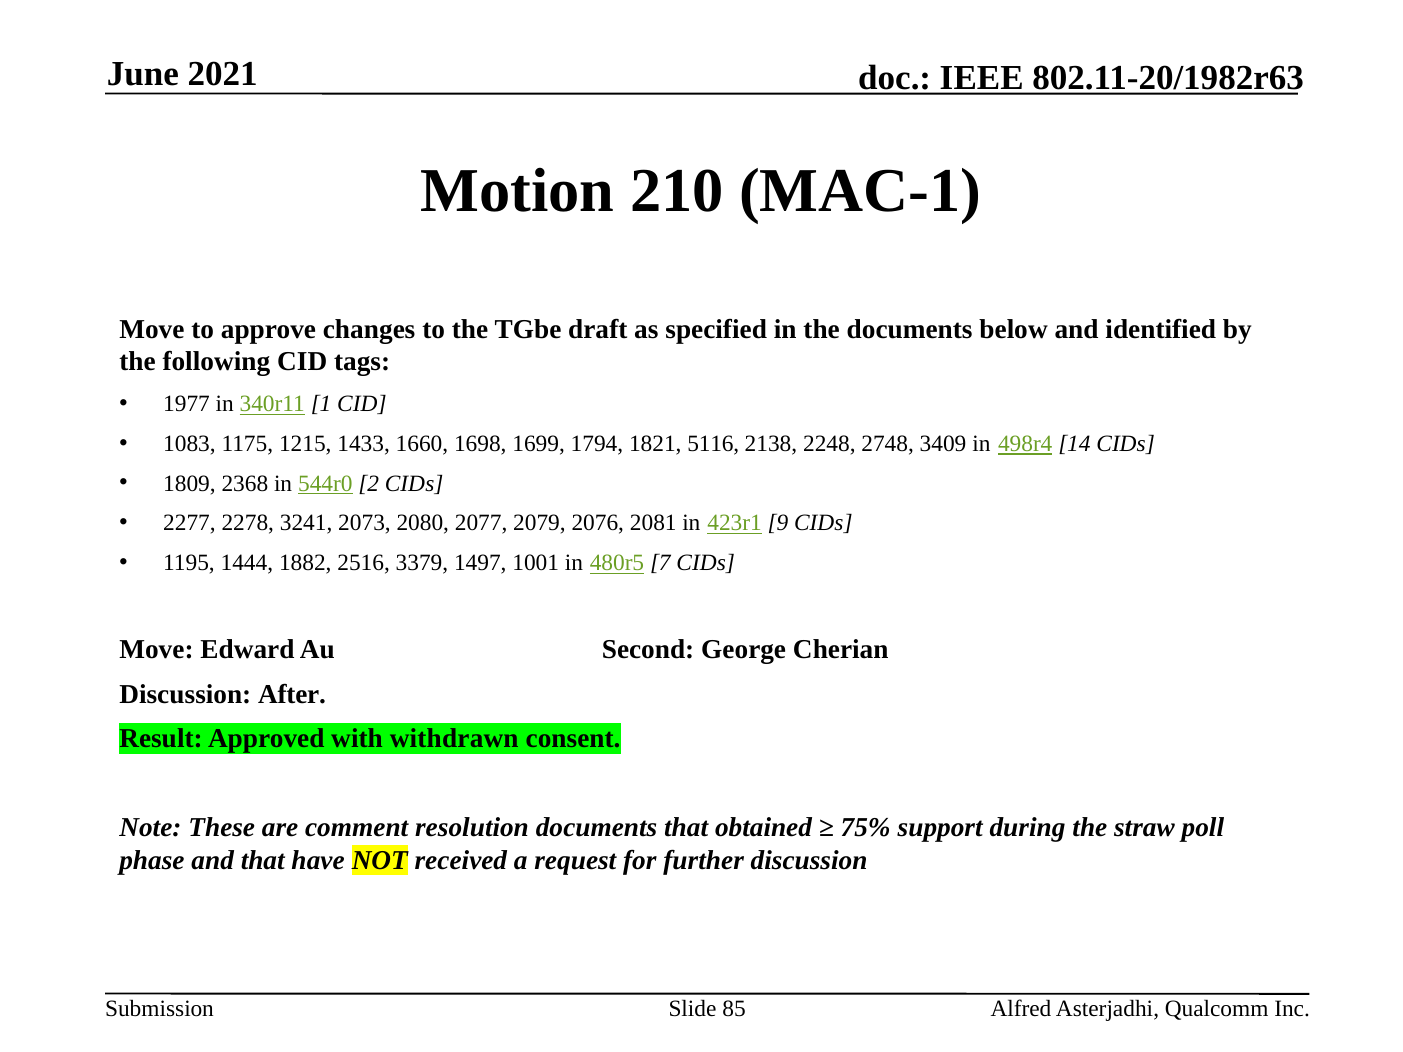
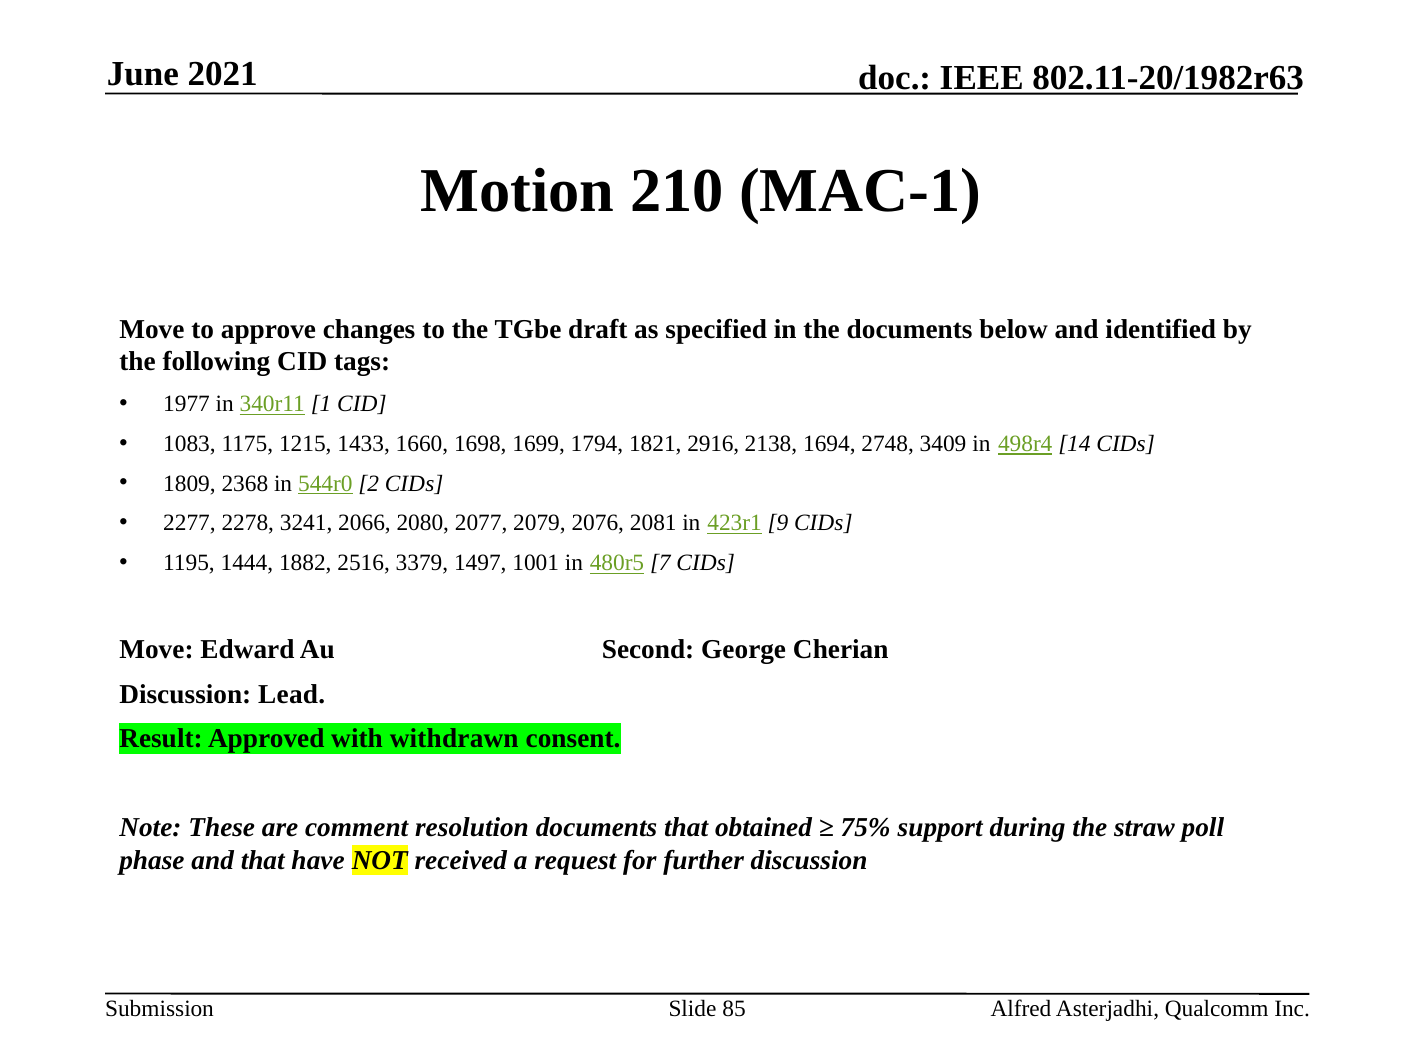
5116: 5116 -> 2916 (713, 444)
2248: 2248 -> 1694 (829, 444)
2073: 2073 -> 2066 (365, 523)
After: After -> Lead (292, 694)
